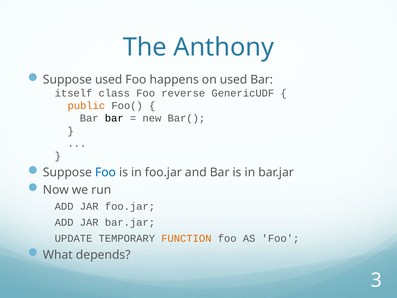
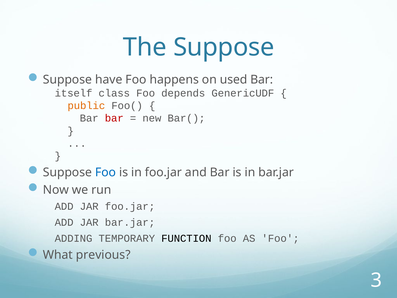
The Anthony: Anthony -> Suppose (224, 47)
Suppose used: used -> have (109, 80)
reverse: reverse -> depends (183, 93)
bar colour: black -> red (114, 118)
UPDATE: UPDATE -> ADDING (74, 238)
FUNCTION colour: orange -> black (186, 238)
depends: depends -> previous (103, 255)
